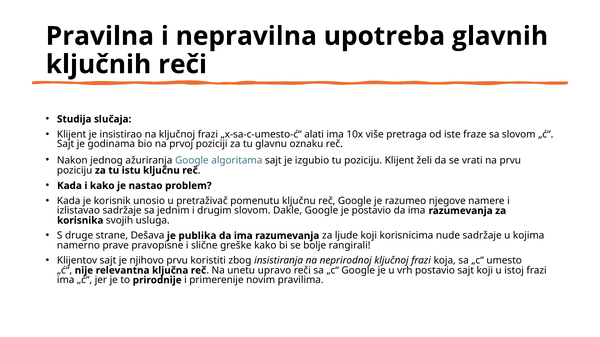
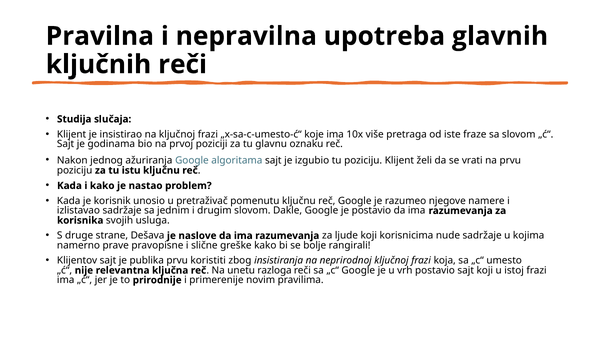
alati: alati -> koje (314, 135)
publika: publika -> naslove (197, 236)
njihovo: njihovo -> publika (147, 261)
upravo: upravo -> razloga (275, 271)
